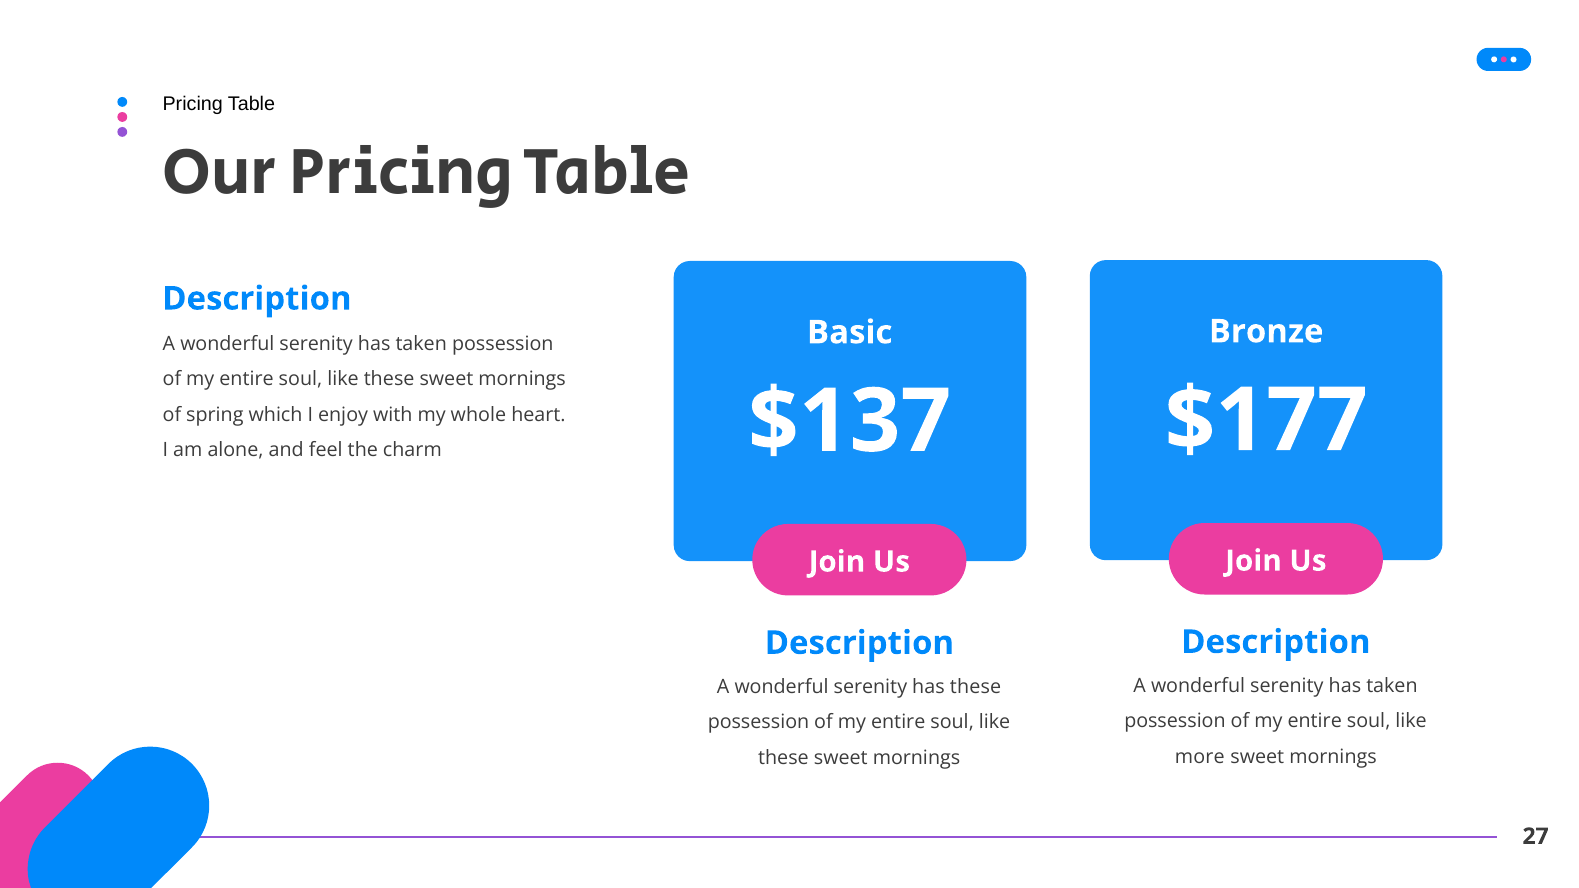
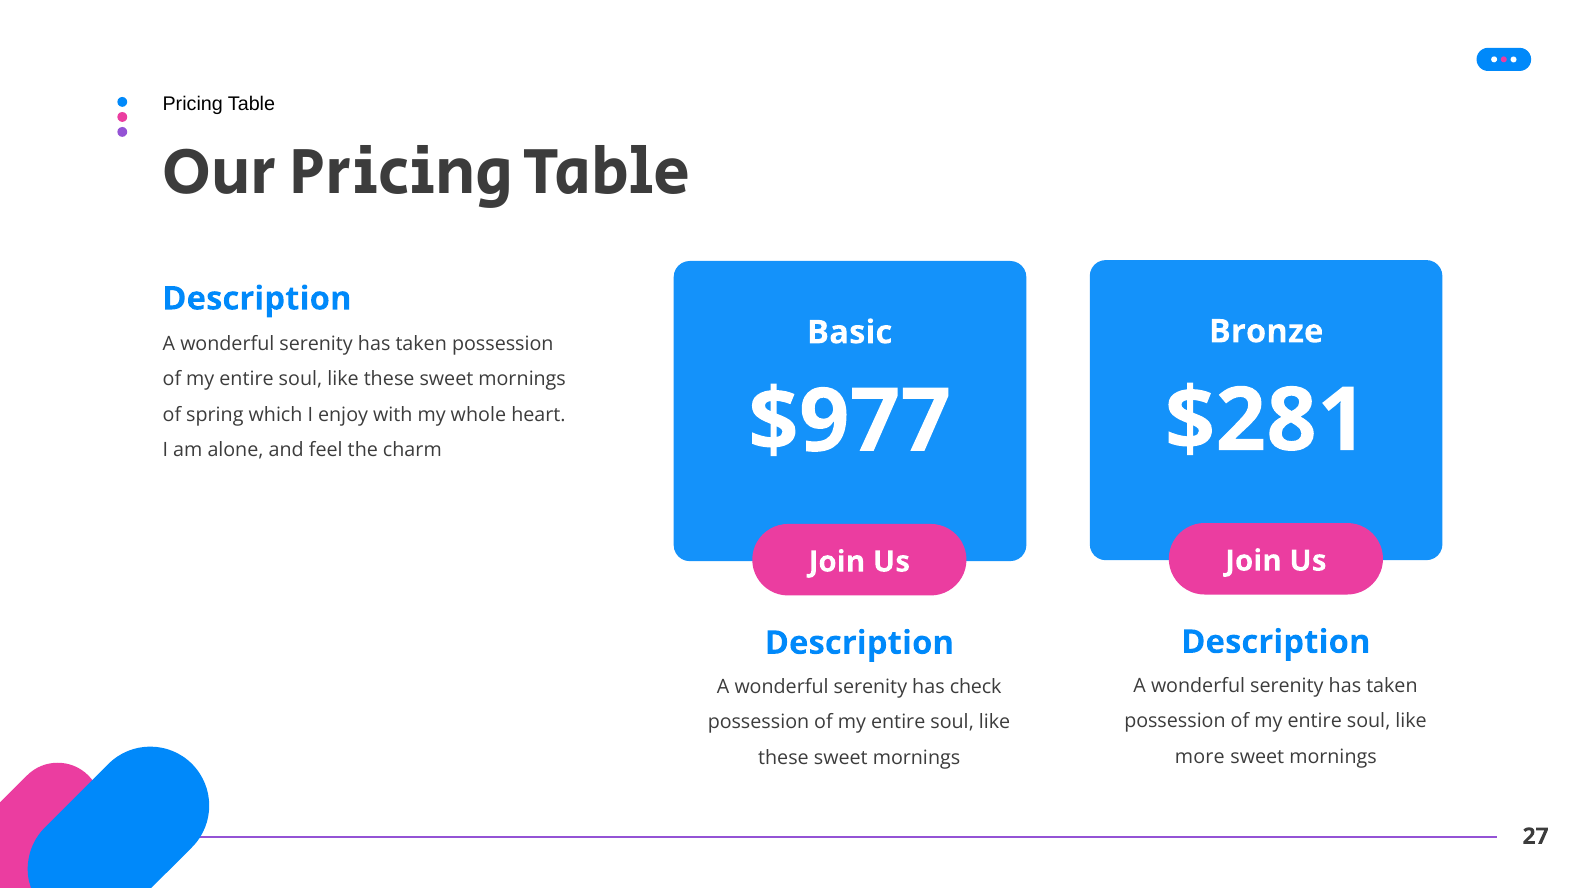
$177: $177 -> $281 (1266, 421)
$137: $137 -> $977 (850, 422)
has these: these -> check (976, 687)
